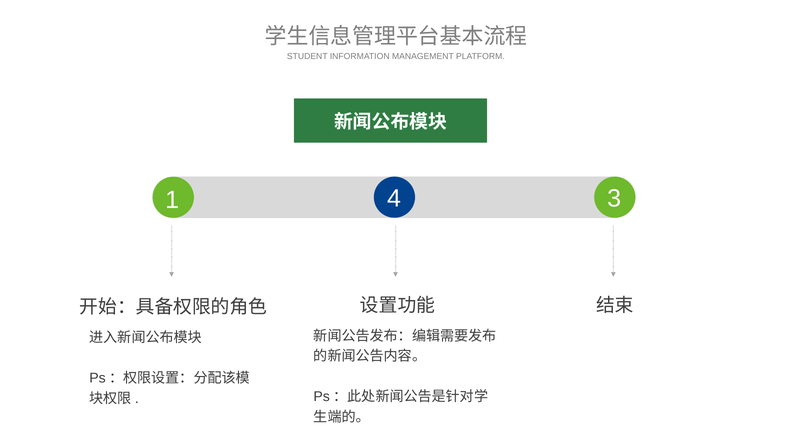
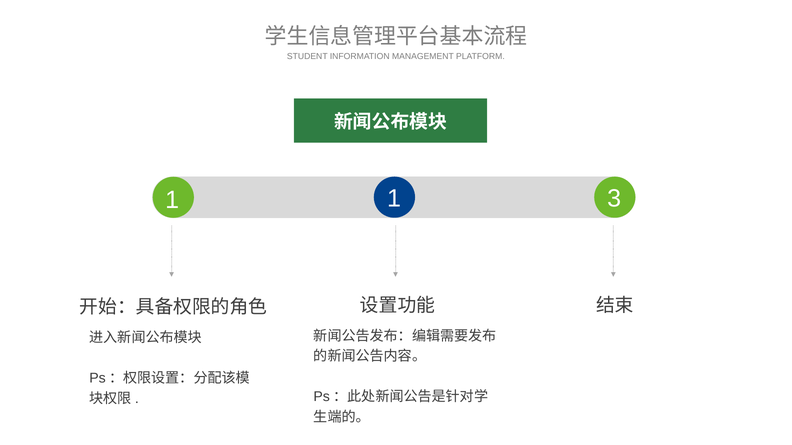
1 4: 4 -> 1 (394, 199)
